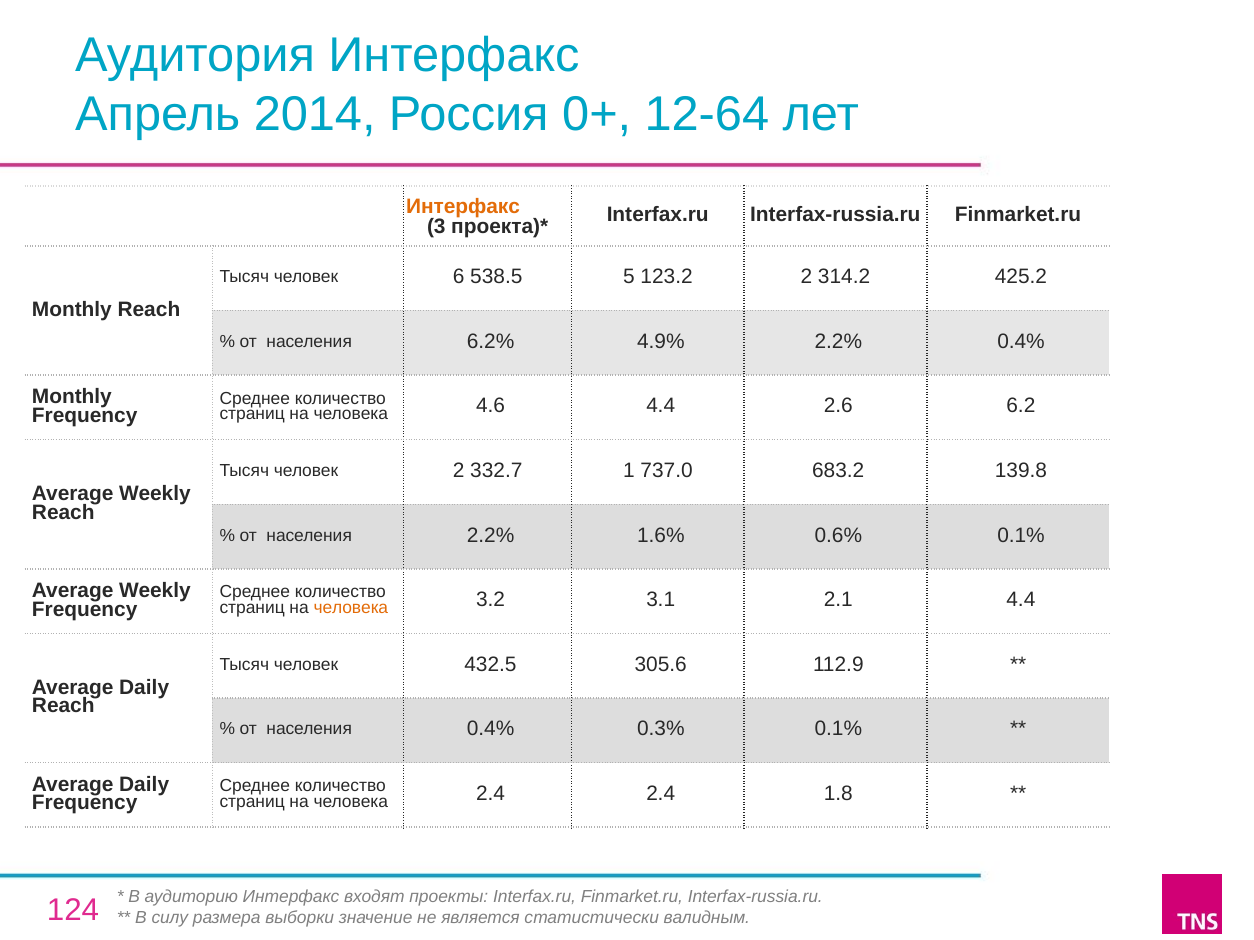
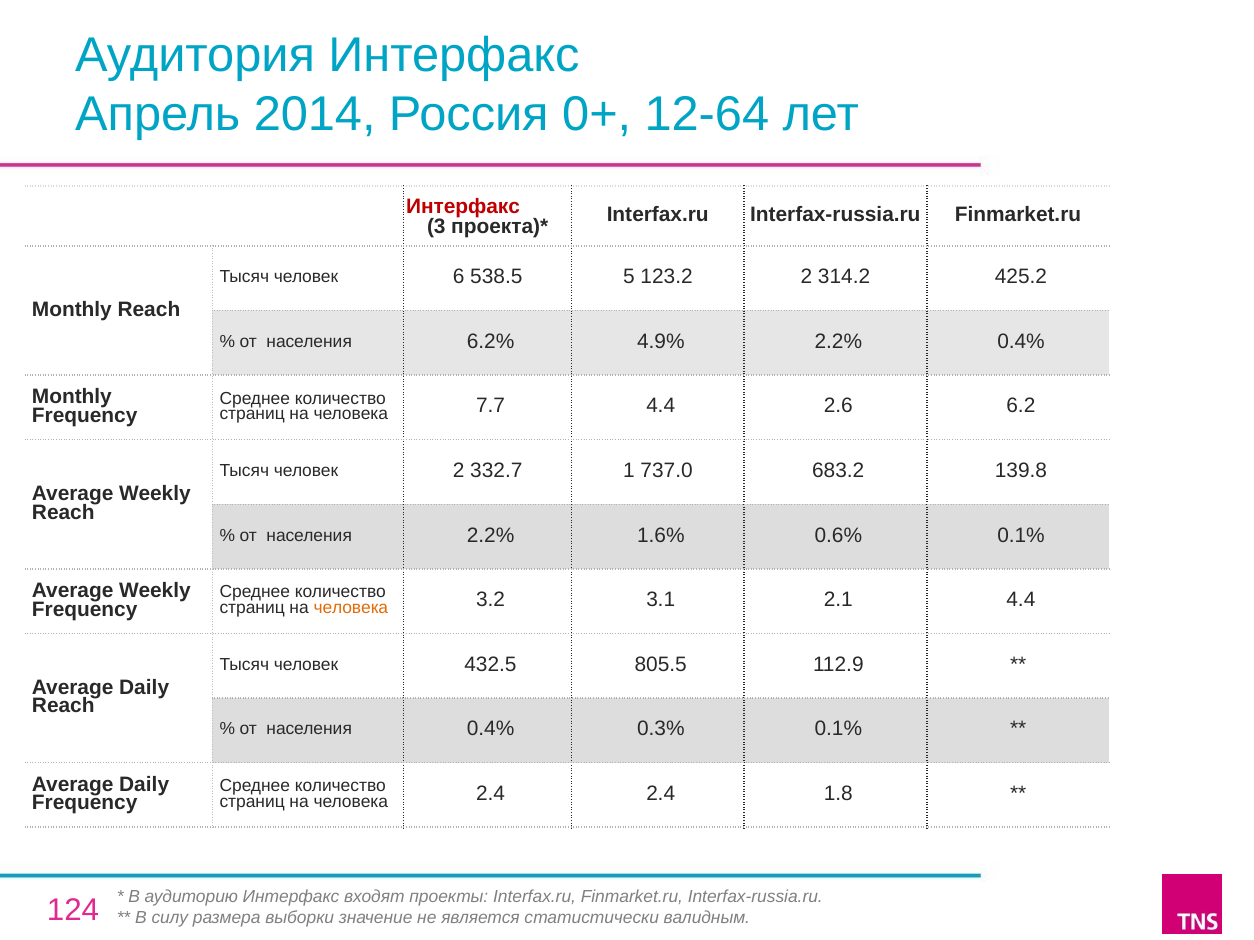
Интерфакс colour: orange -> red (463, 207)
4.6: 4.6 -> 7.7 (490, 406)
305.6: 305.6 -> 805.5 (661, 665)
